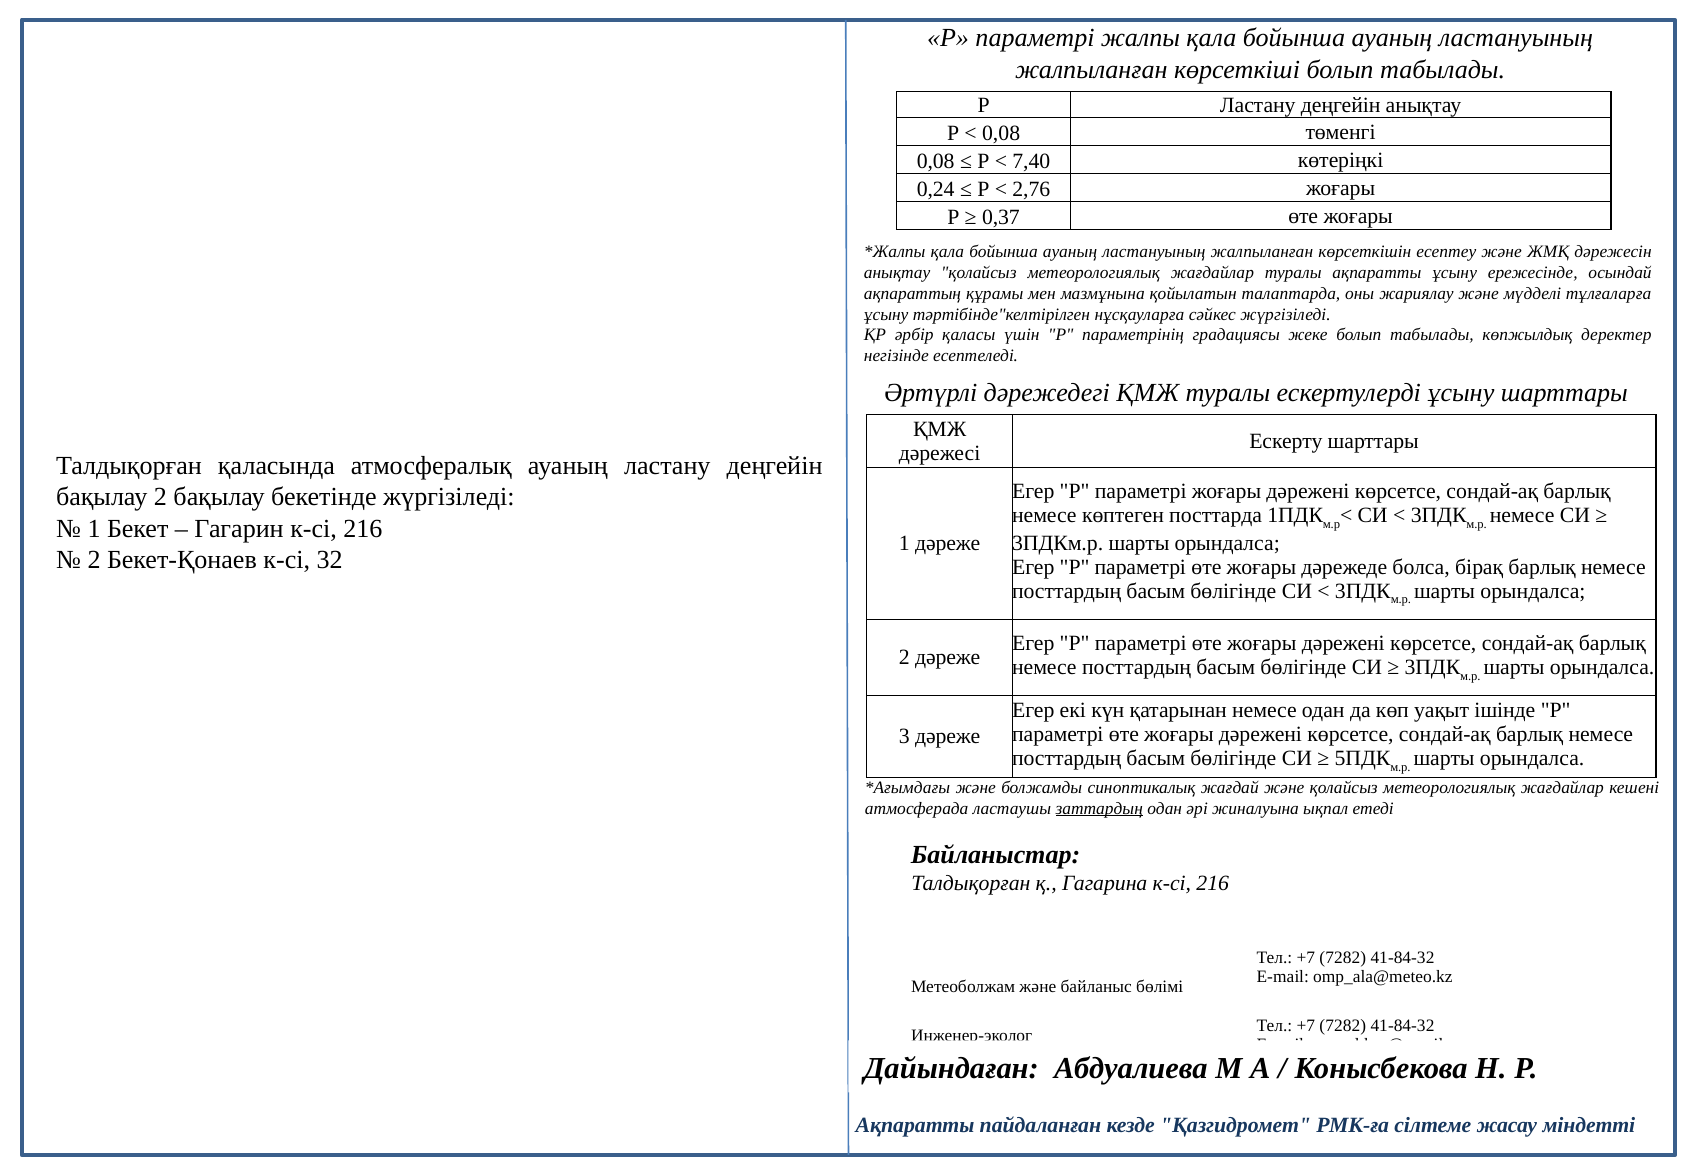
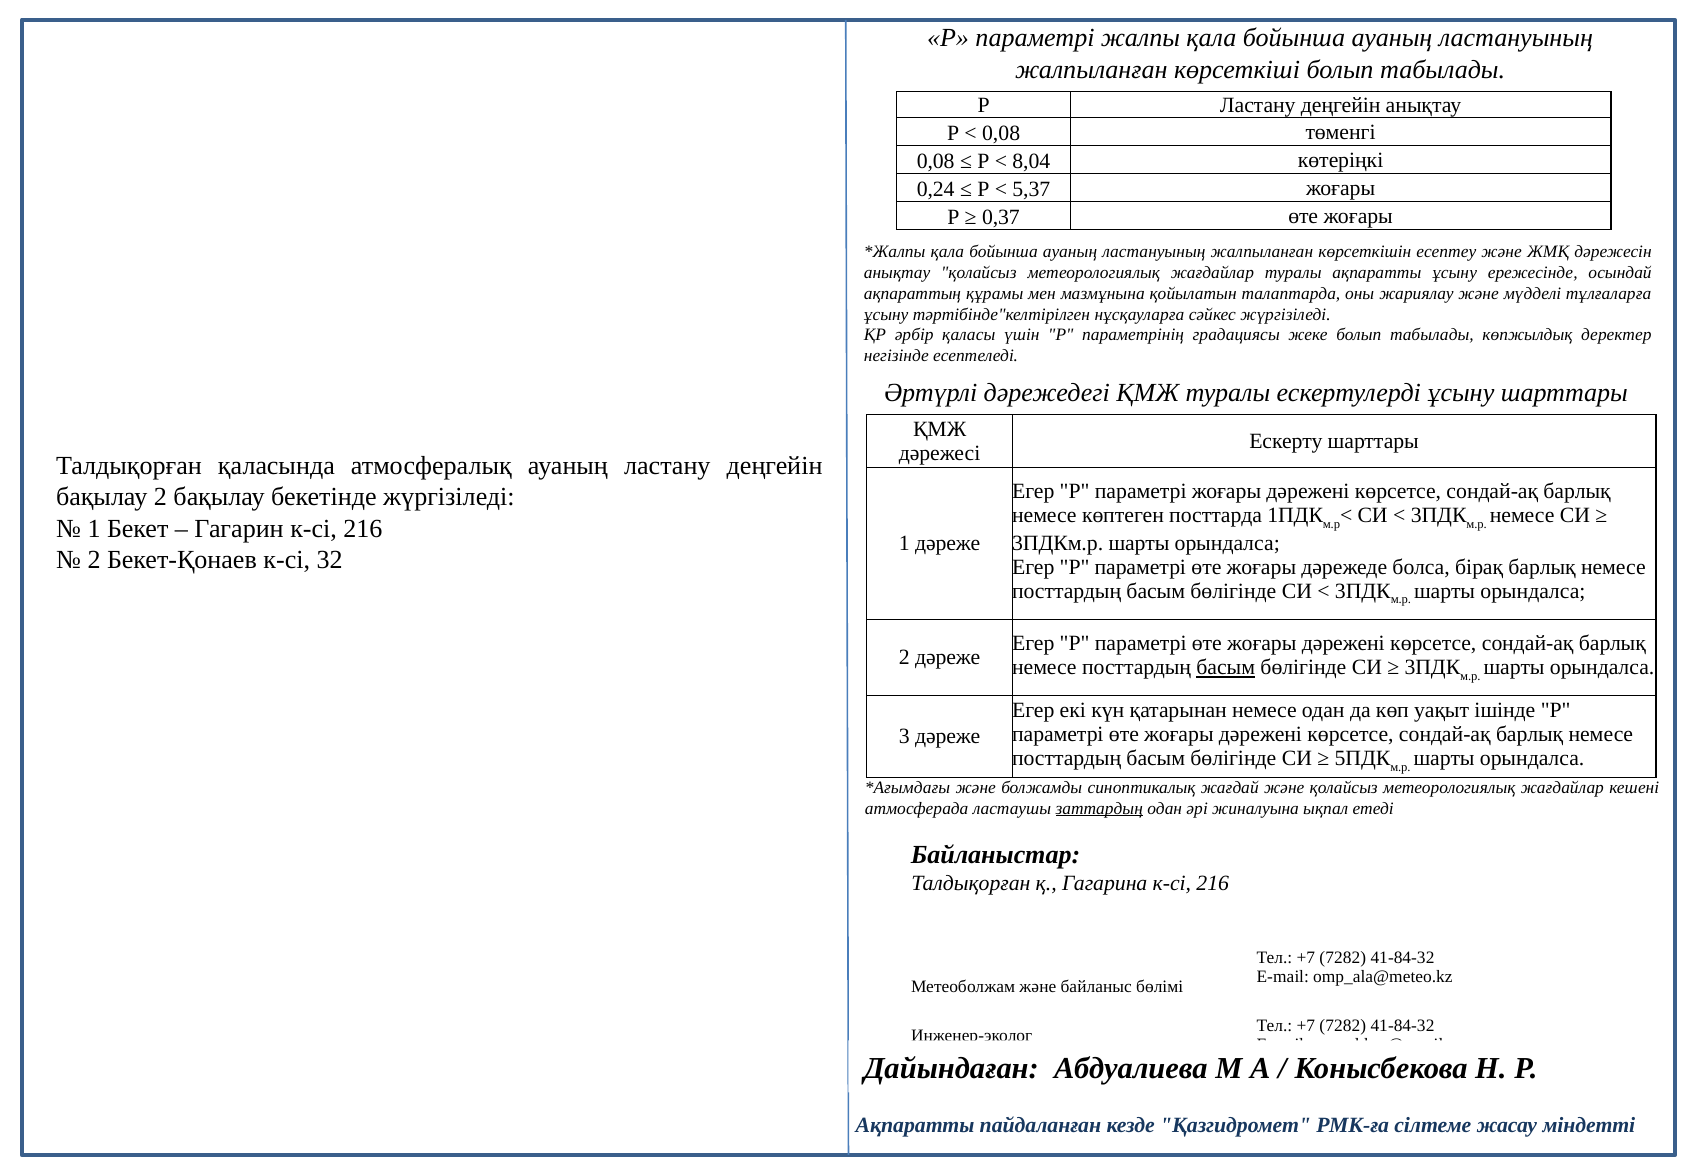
7,40: 7,40 -> 8,04 (1031, 161)
2,76: 2,76 -> 5,37 (1031, 189)
басым underline: none -> present (1226, 667)
